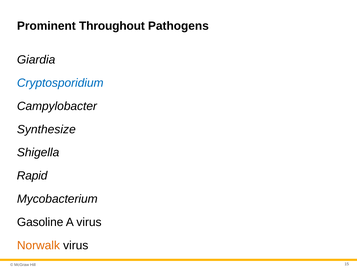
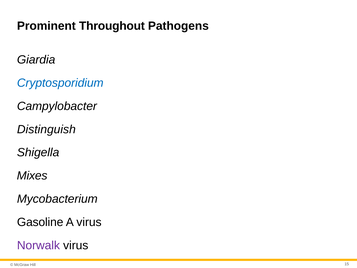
Synthesize: Synthesize -> Distinguish (46, 129)
Rapid: Rapid -> Mixes (32, 176)
Norwalk colour: orange -> purple (38, 245)
